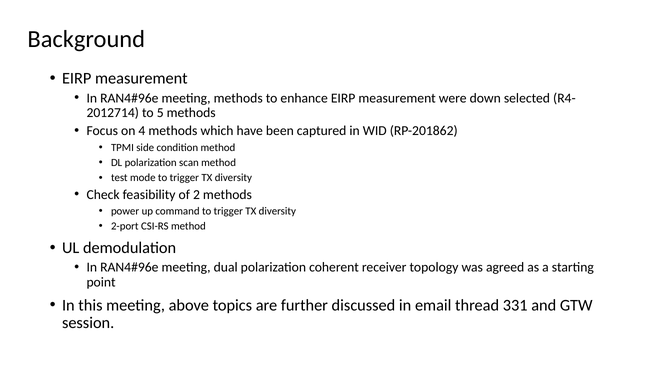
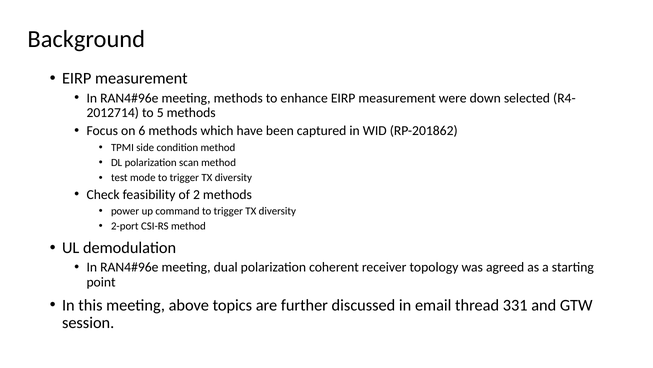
4: 4 -> 6 (142, 131)
